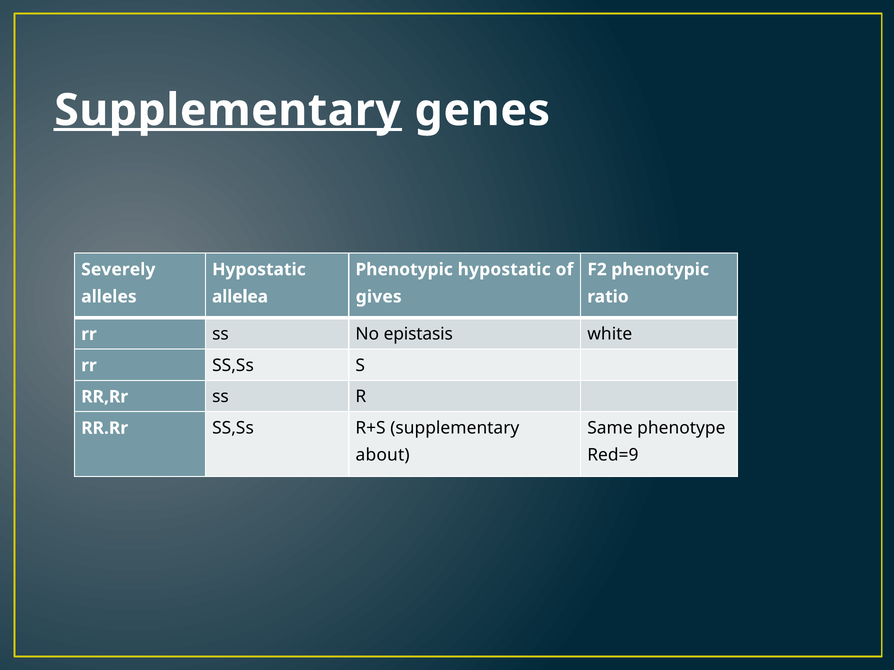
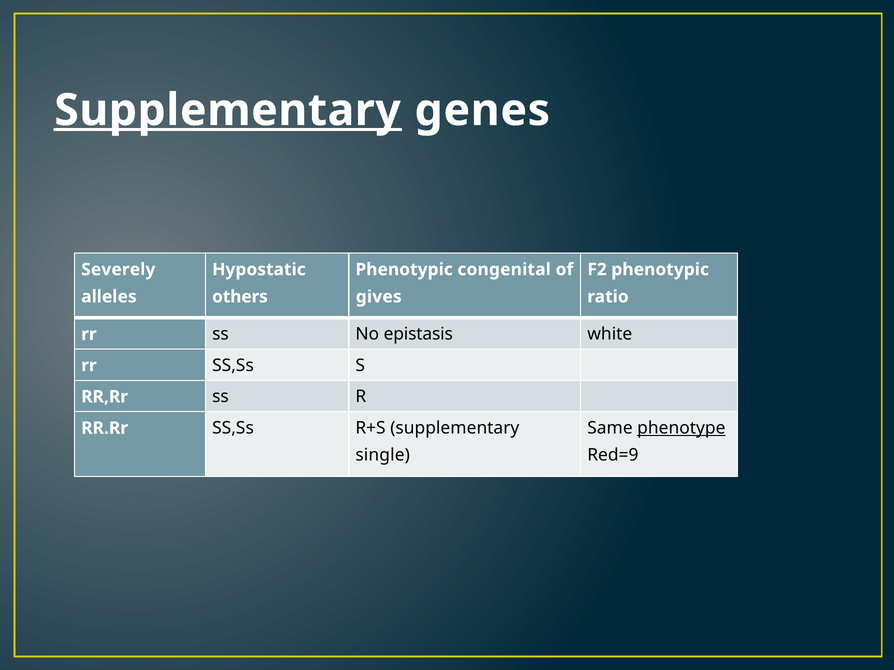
Phenotypic hypostatic: hypostatic -> congenital (504, 270)
allelea: allelea -> others (240, 297)
phenotype underline: none -> present (681, 428)
about: about -> single (383, 456)
